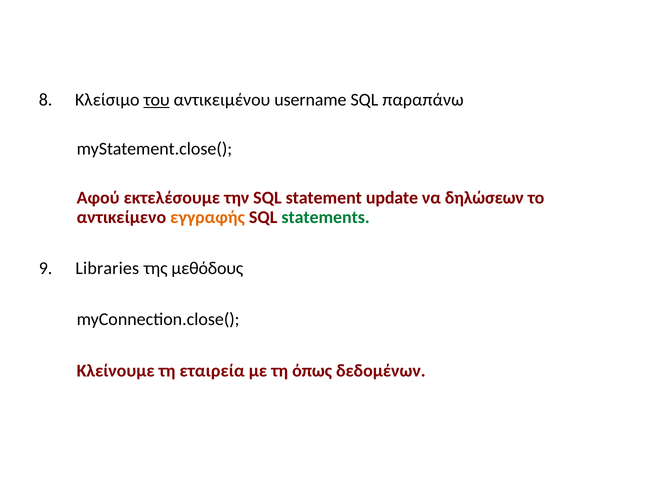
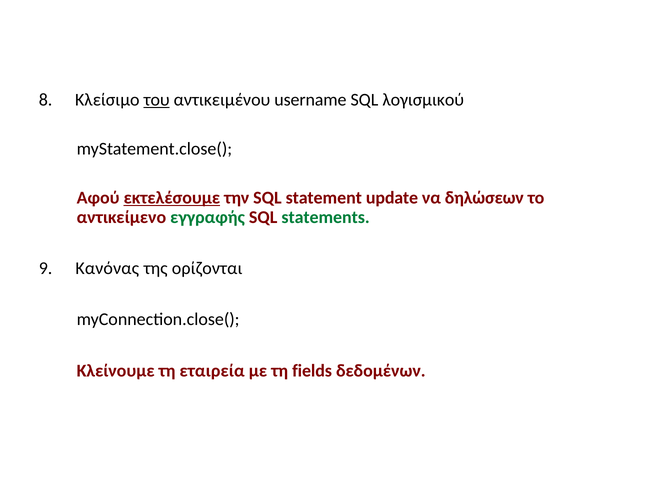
παραπάνω: παραπάνω -> λογισμικού (423, 100)
εκτελέσουμε underline: none -> present (172, 198)
εγγραφής colour: orange -> green (208, 217)
Libraries: Libraries -> Κανόνας (107, 269)
μεθόδους: μεθόδους -> ορίζονται (207, 269)
όπως: όπως -> fields (312, 371)
